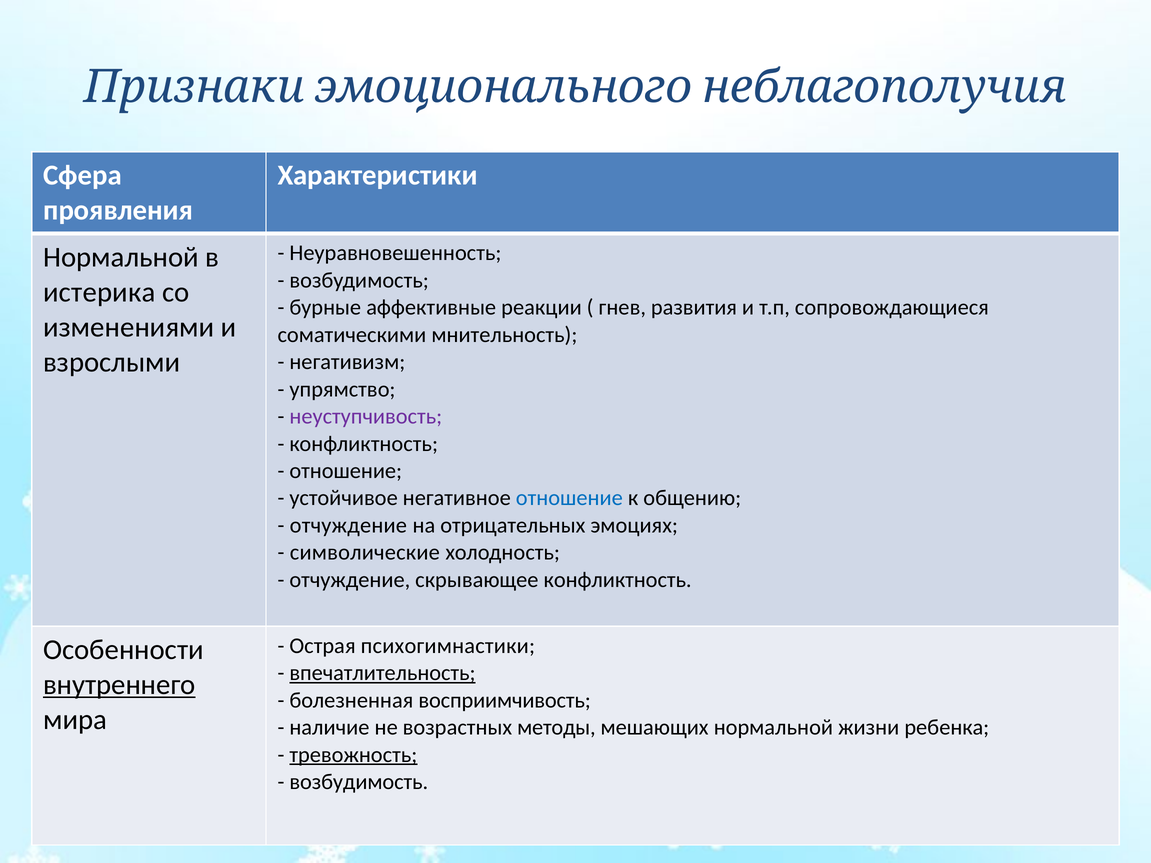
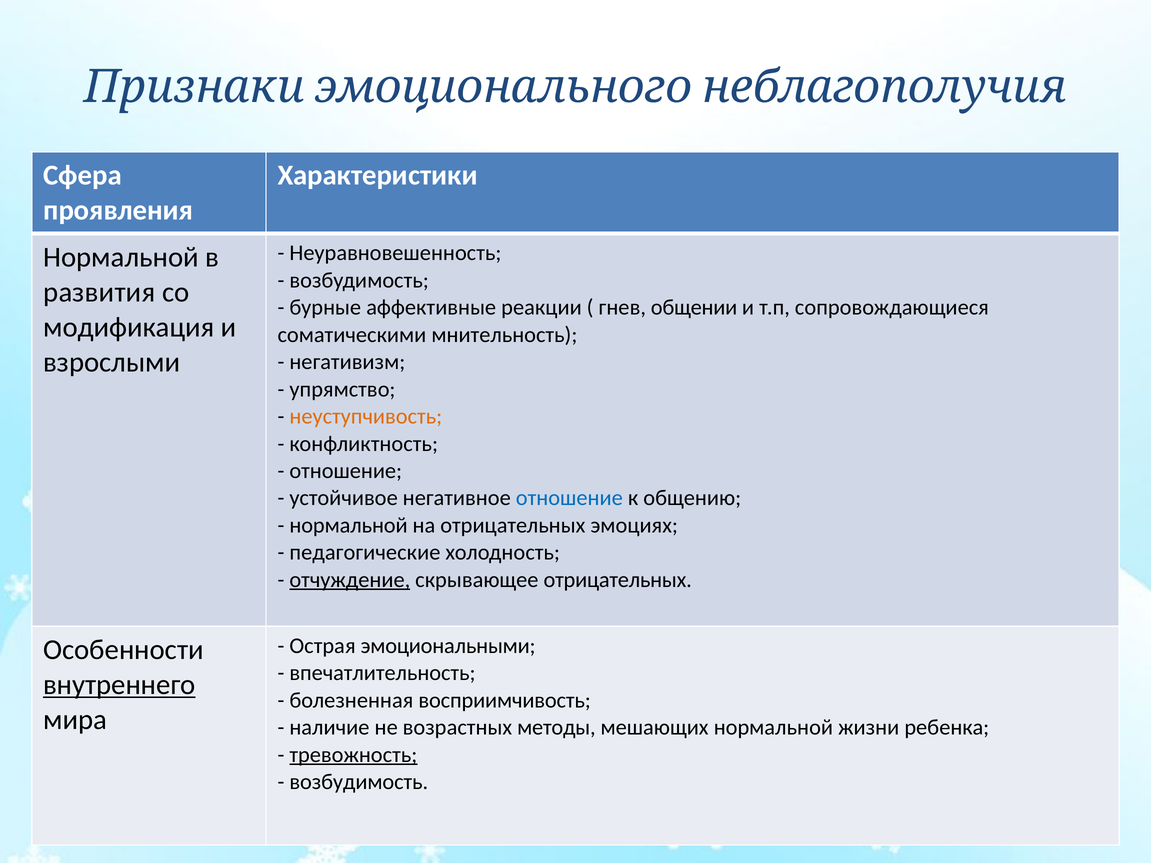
истерика: истерика -> развития (99, 292)
развития: развития -> общении (694, 308)
изменениями: изменениями -> модификация (129, 327)
неуступчивость colour: purple -> orange (366, 417)
отчуждение: отчуждение -> нормальной (349, 525)
символические: символические -> педагогические (365, 553)
отчуждение underline: none -> present (350, 580)
скрывающее конфликтность: конфликтность -> отрицательных (618, 580)
психогимнастики: психогимнастики -> эмоциональными (448, 646)
впечатлительность underline: present -> none (382, 673)
